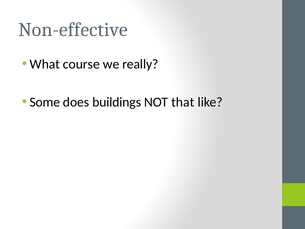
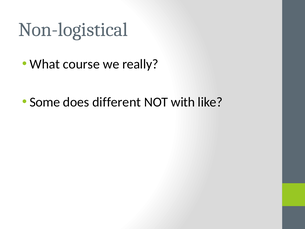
Non-effective: Non-effective -> Non-logistical (73, 30)
buildings: buildings -> different (117, 102)
that: that -> with (183, 102)
